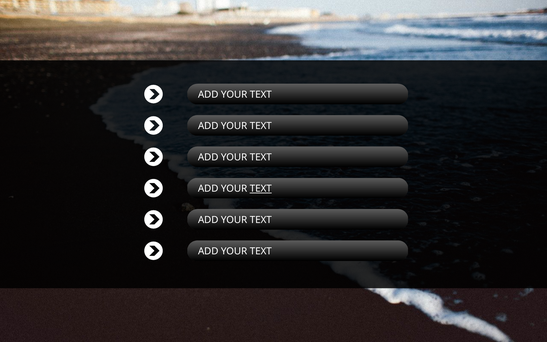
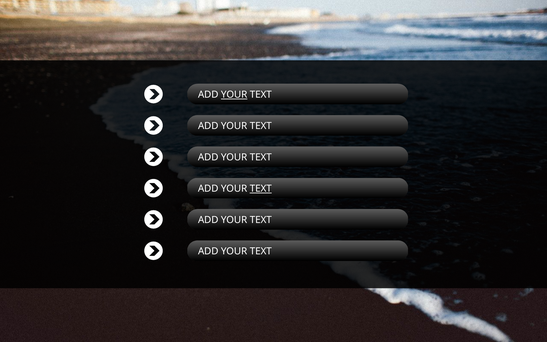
YOUR underline: none -> present (234, 95)
